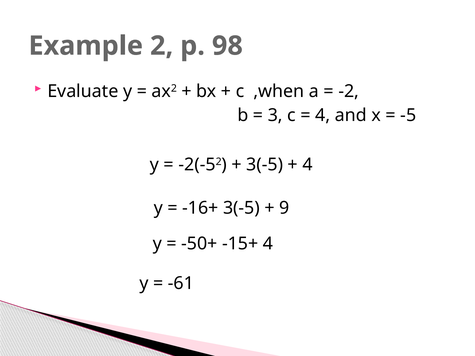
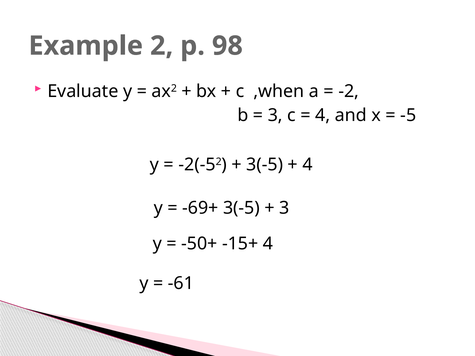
-16+: -16+ -> -69+ (200, 208)
9: 9 -> 3 (284, 208)
